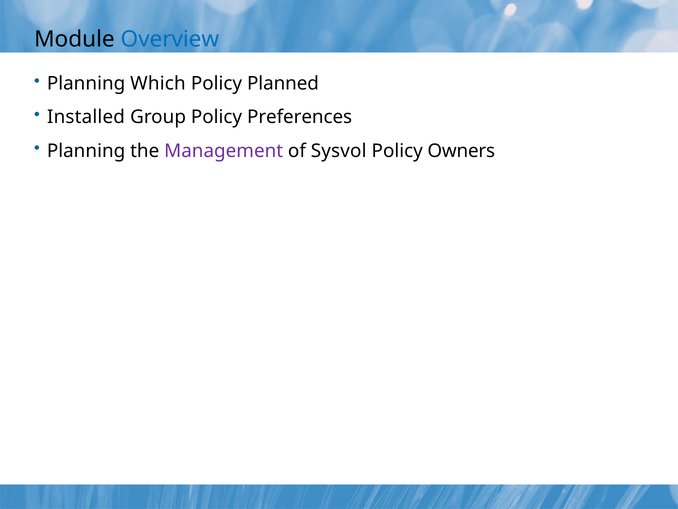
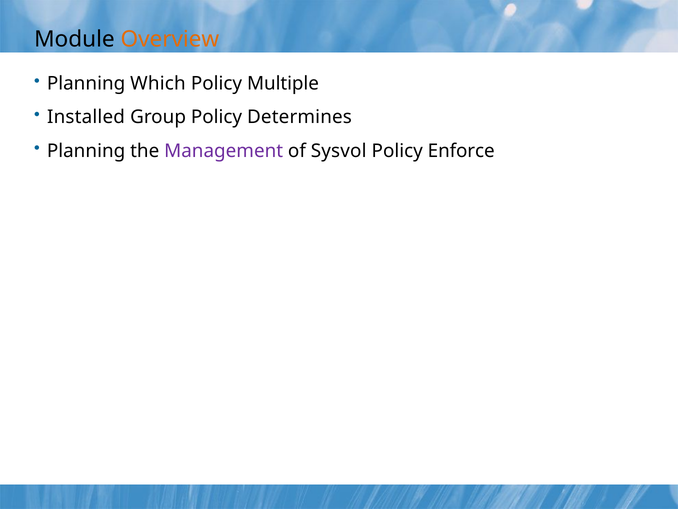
Overview colour: blue -> orange (170, 39)
Planned: Planned -> Multiple (283, 84)
Preferences: Preferences -> Determines (299, 117)
Owners: Owners -> Enforce (461, 151)
